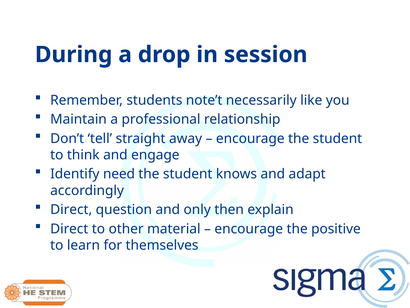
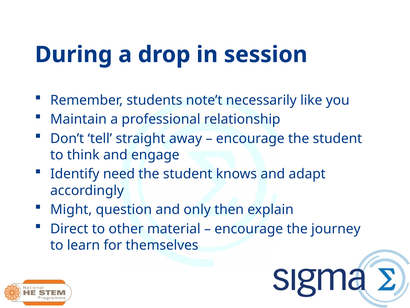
Direct: Direct -> Might (71, 209)
positive: positive -> journey (336, 228)
